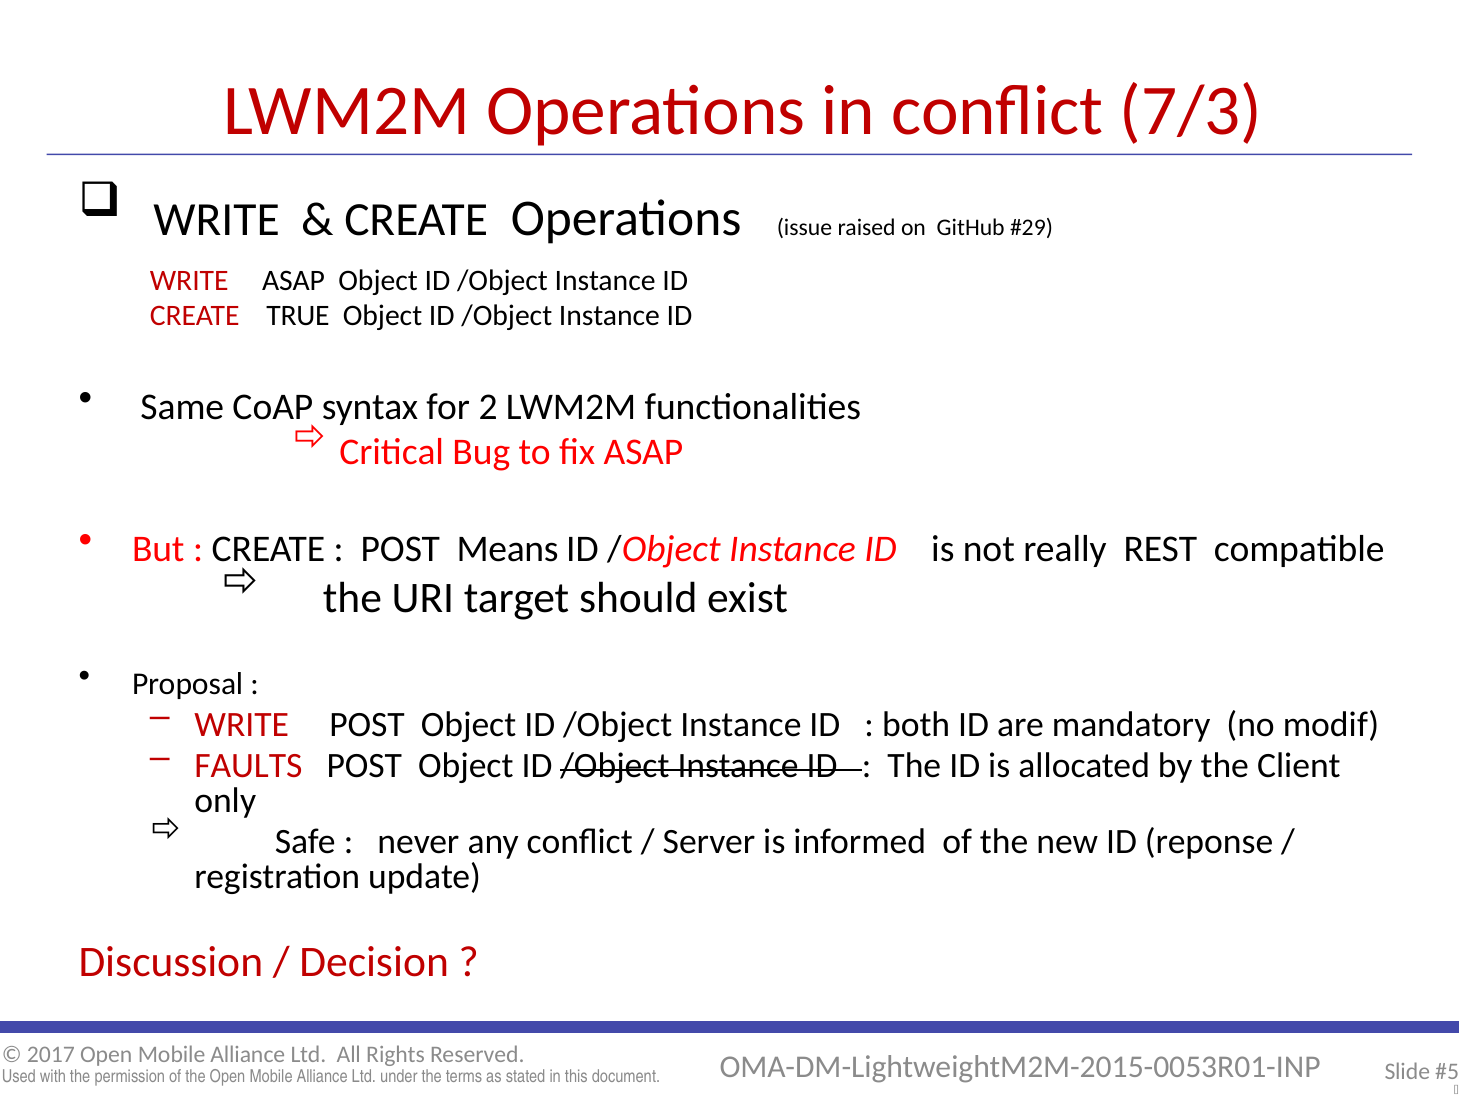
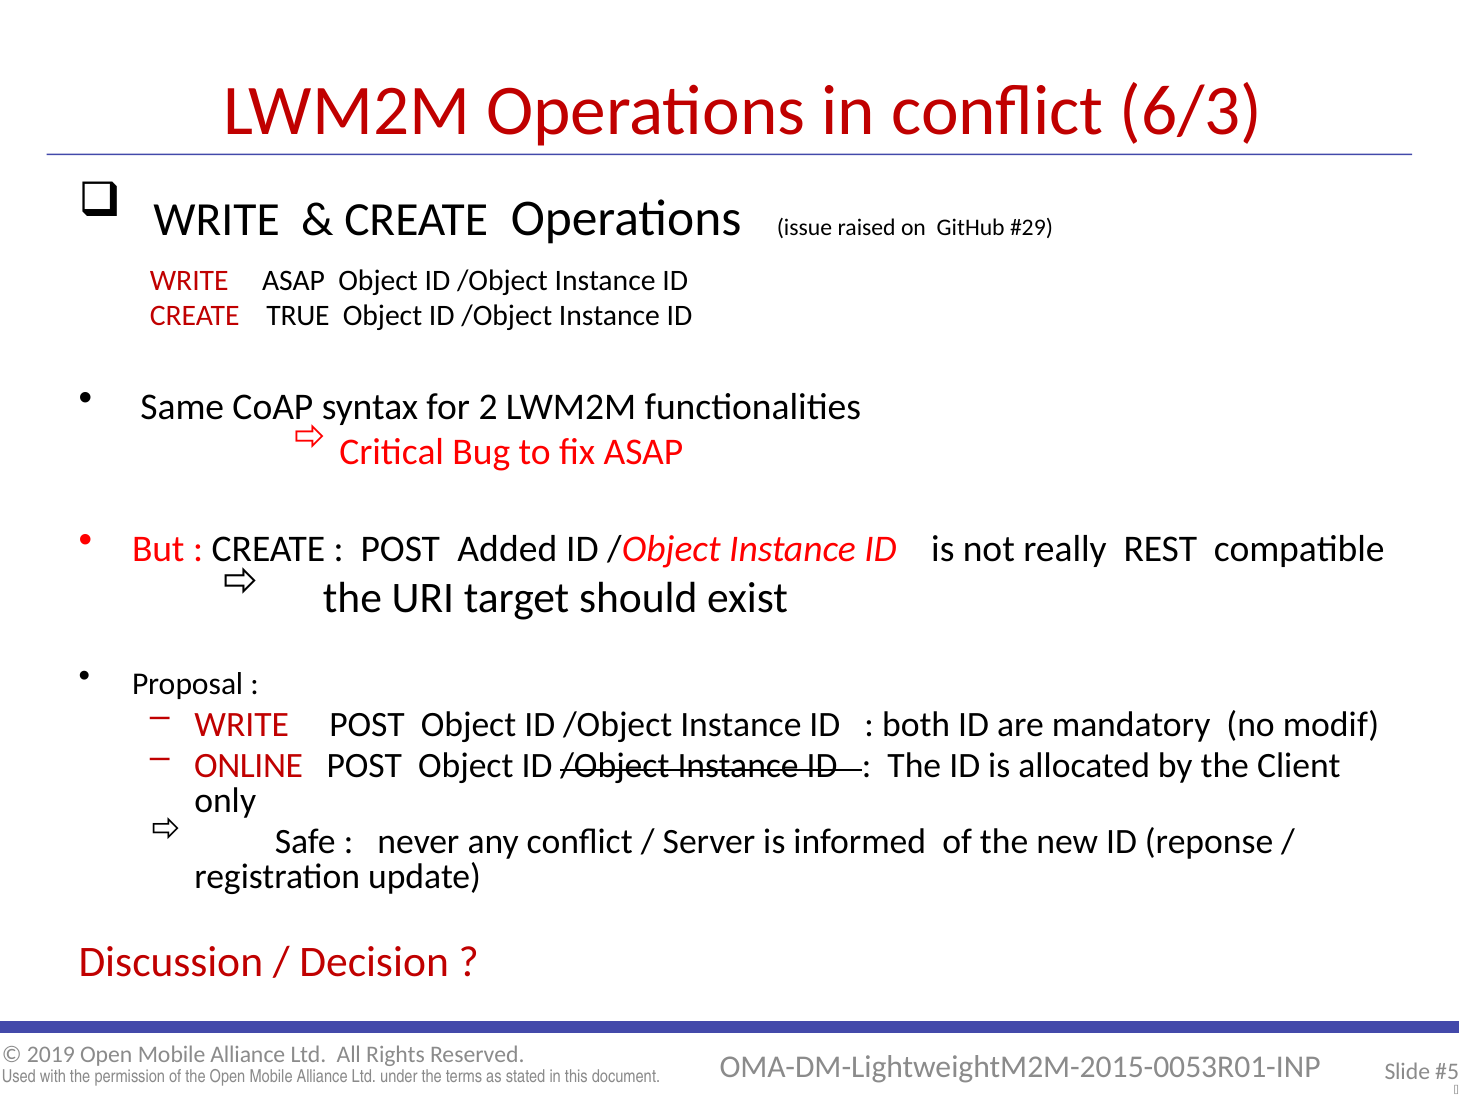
7/3: 7/3 -> 6/3 (1191, 111)
Means: Means -> Added (507, 549)
FAULTS: FAULTS -> ONLINE (249, 766)
2017: 2017 -> 2019 (51, 1054)
